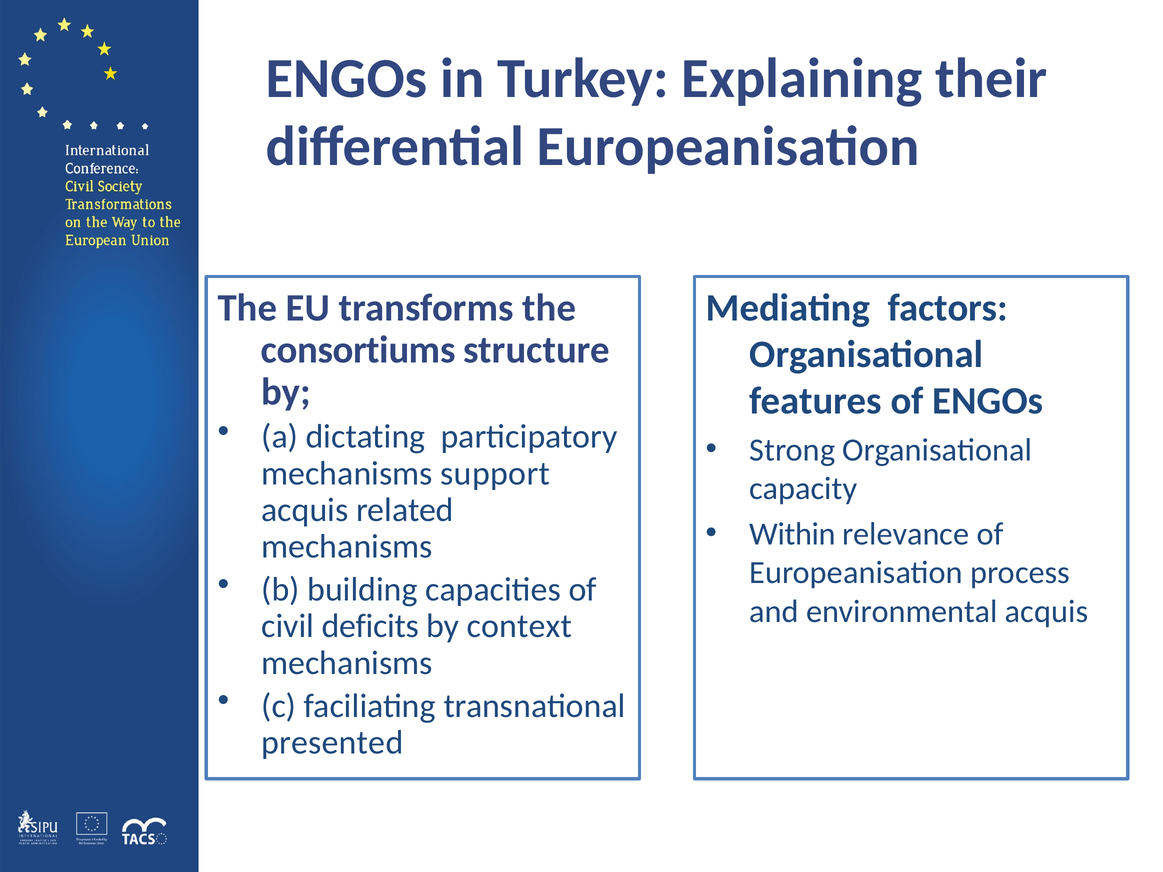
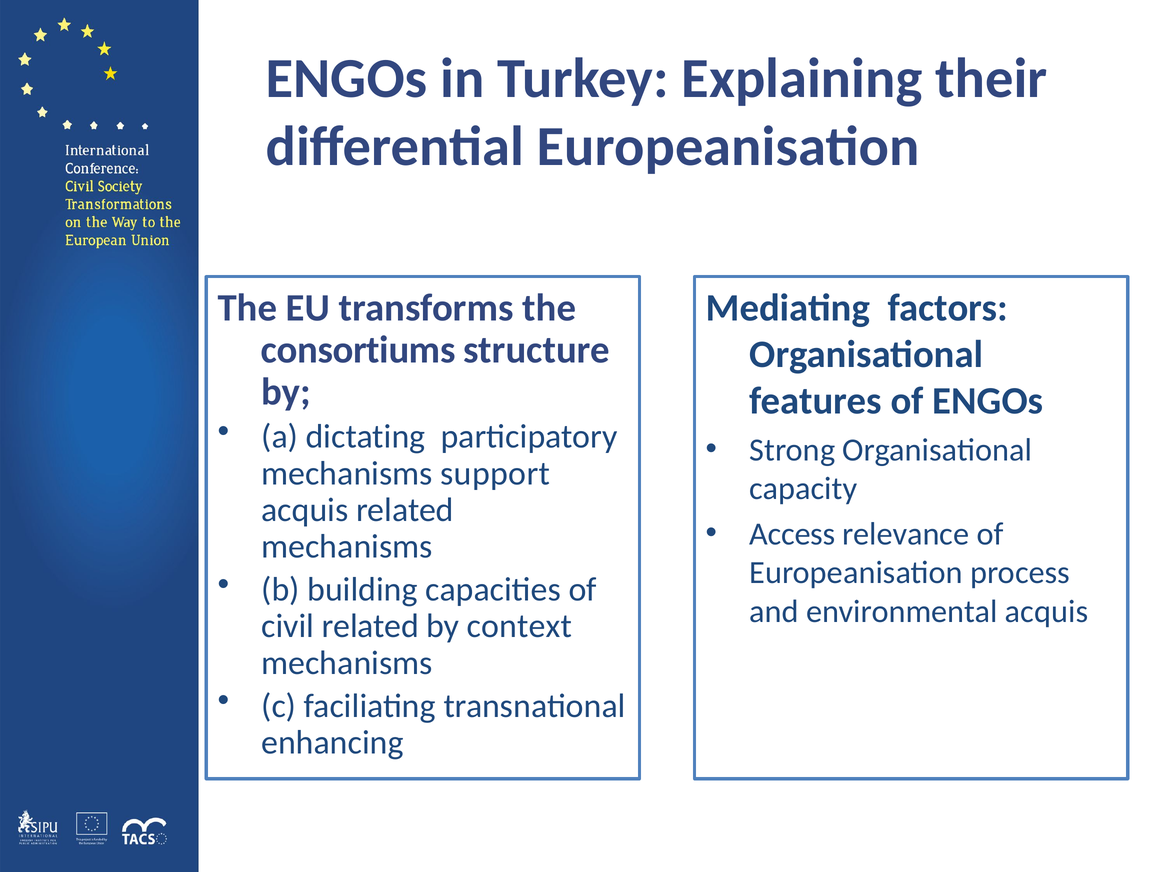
Within: Within -> Access (792, 534)
civil deficits: deficits -> related (370, 626)
presented: presented -> enhancing (332, 743)
